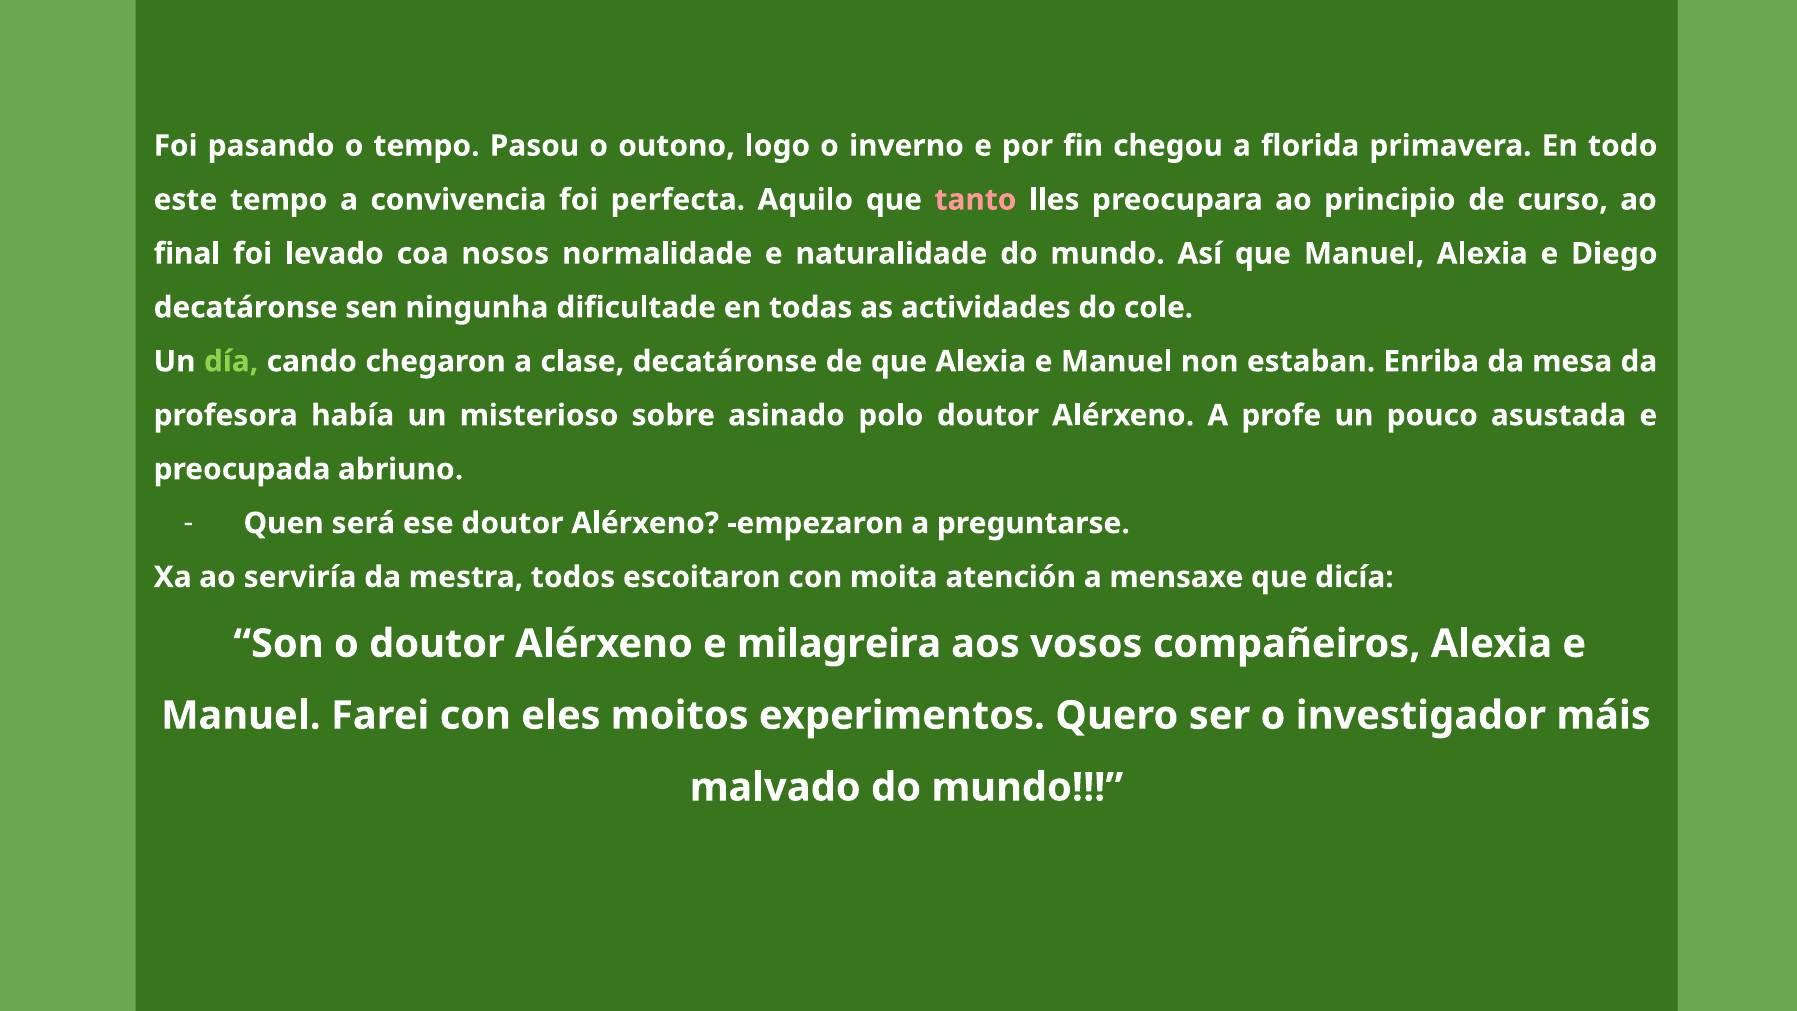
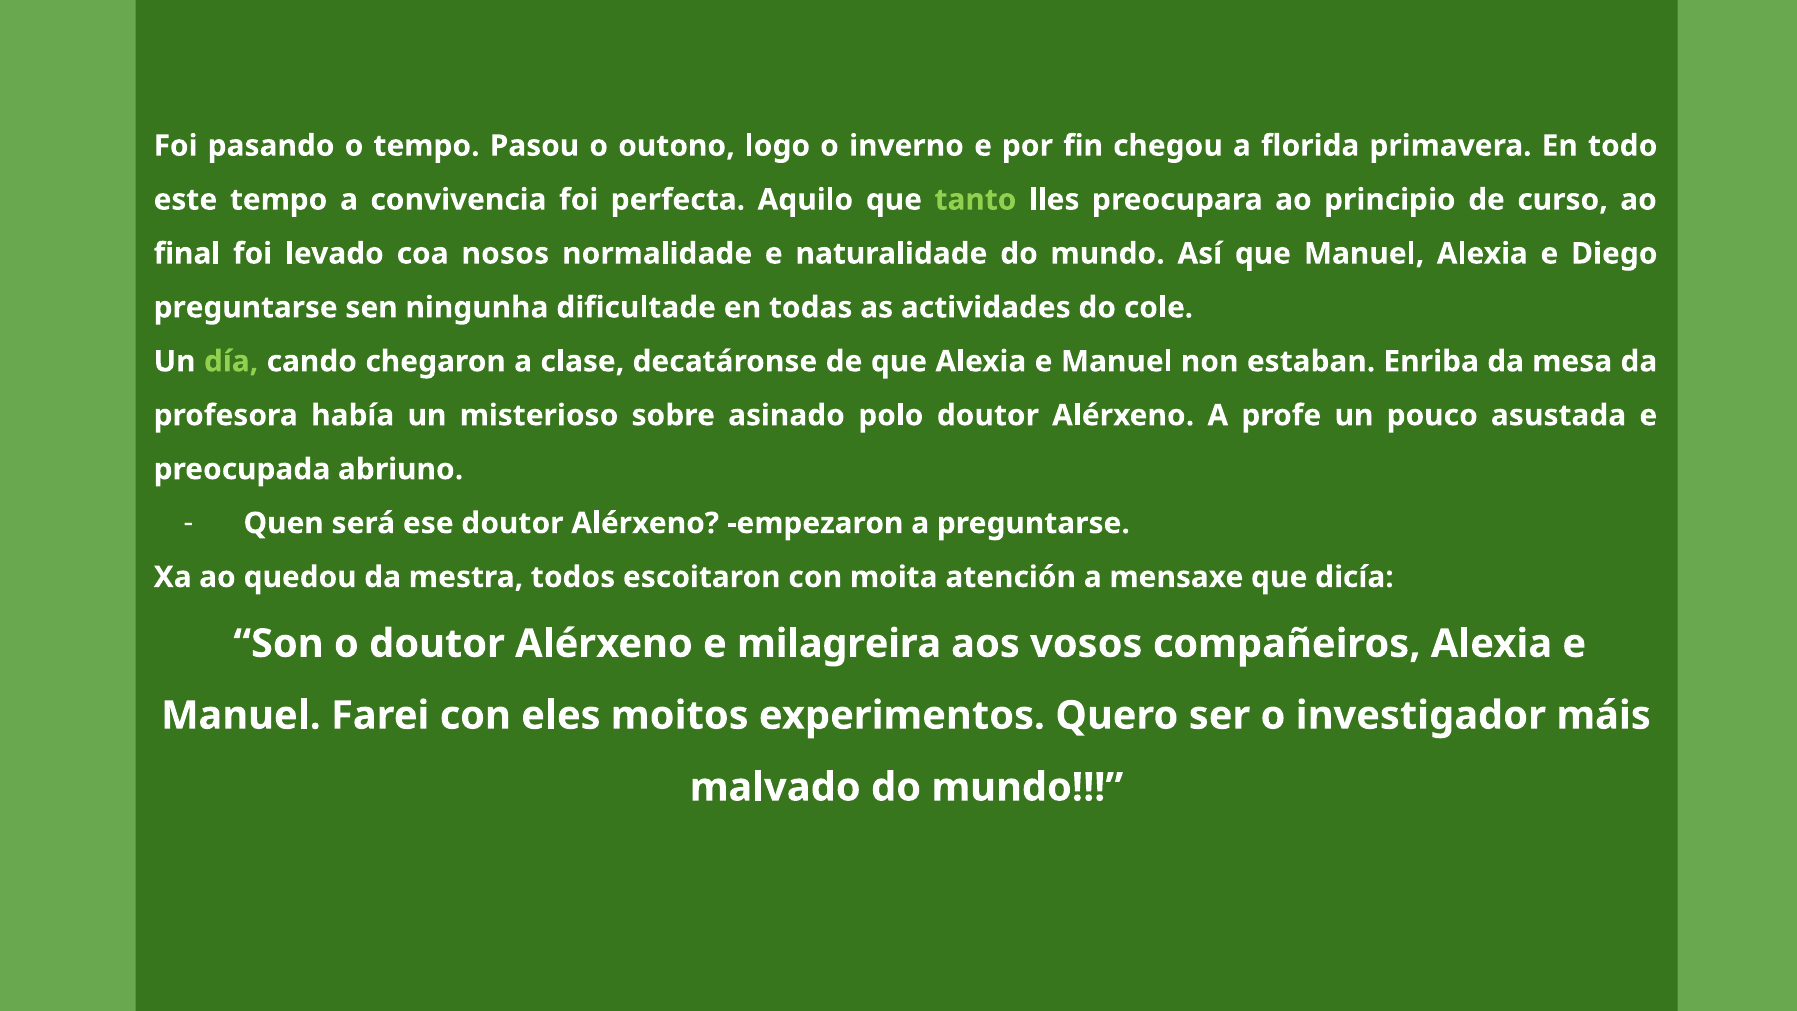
tanto colour: pink -> light green (975, 200)
decatáronse: decatáronse -> preguntarse (246, 308)
serviría: serviría -> quedou (300, 577)
